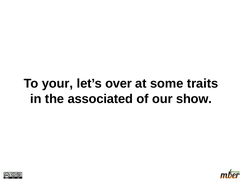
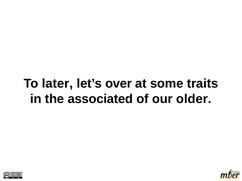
your: your -> later (57, 84)
show: show -> older (194, 99)
